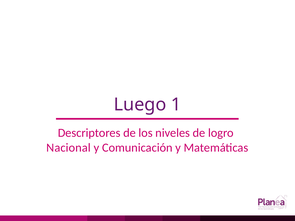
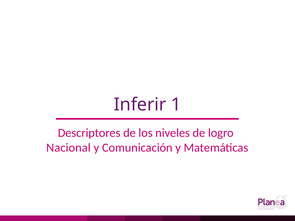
Luego: Luego -> Inferir (140, 105)
